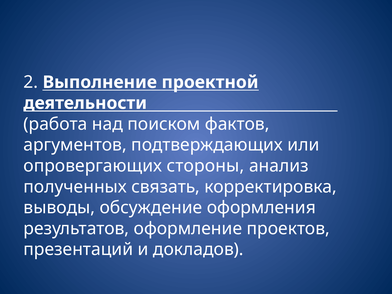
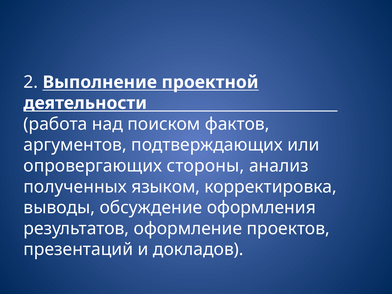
связать: связать -> языком (166, 187)
